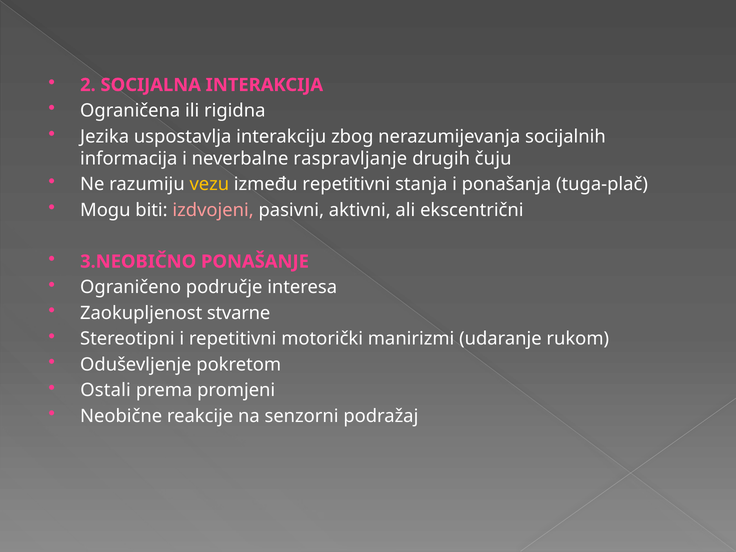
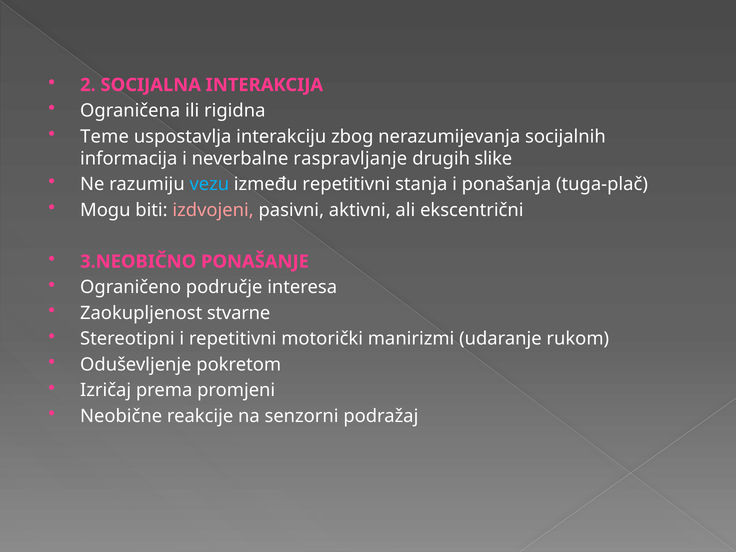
Jezika: Jezika -> Teme (105, 136)
čuju: čuju -> slike (493, 159)
vezu colour: yellow -> light blue (209, 184)
Ostali: Ostali -> Izričaj (106, 390)
